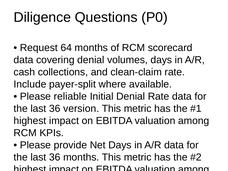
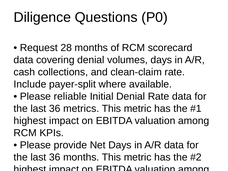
64: 64 -> 28 (66, 48)
version: version -> metrics (81, 109)
